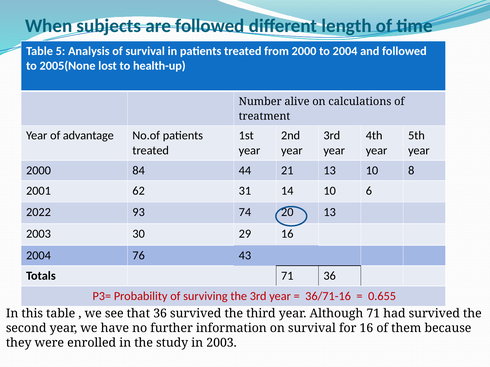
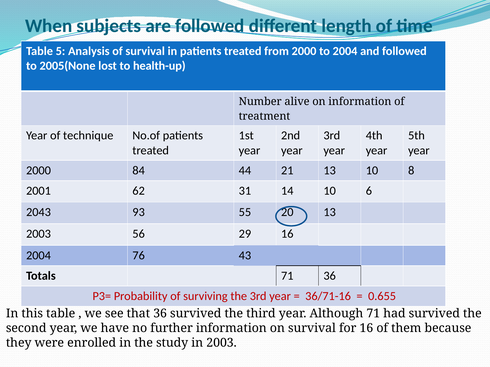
on calculations: calculations -> information (360, 102)
advantage: advantage -> technique (88, 136)
2022: 2022 -> 2043 (38, 213)
74: 74 -> 55 (245, 213)
30: 30 -> 56 (139, 234)
